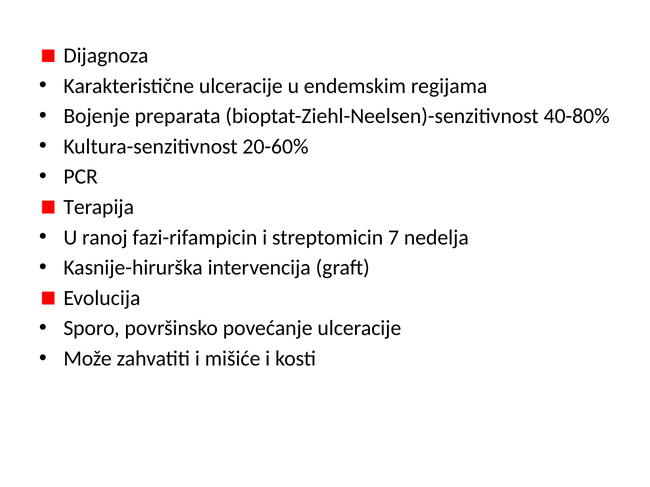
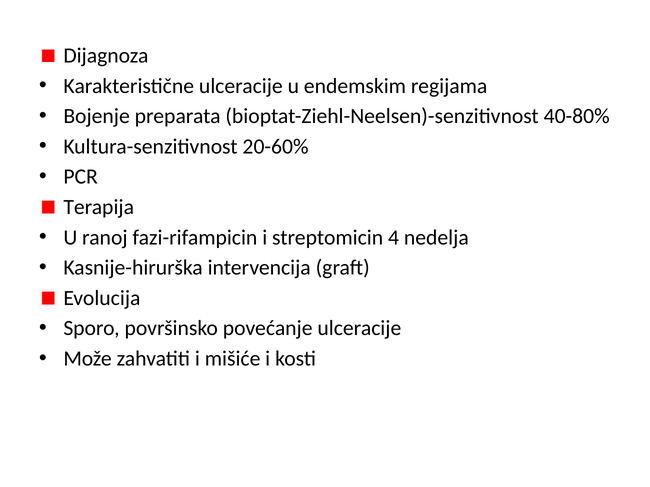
7: 7 -> 4 (394, 238)
